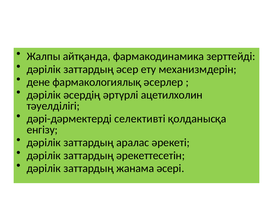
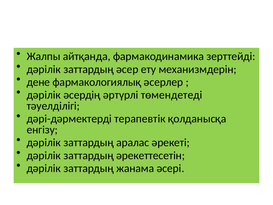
ацетилхолин: ацетилхолин -> төмендетеді (172, 95)
селективті: селективті -> терапевтік (140, 119)
